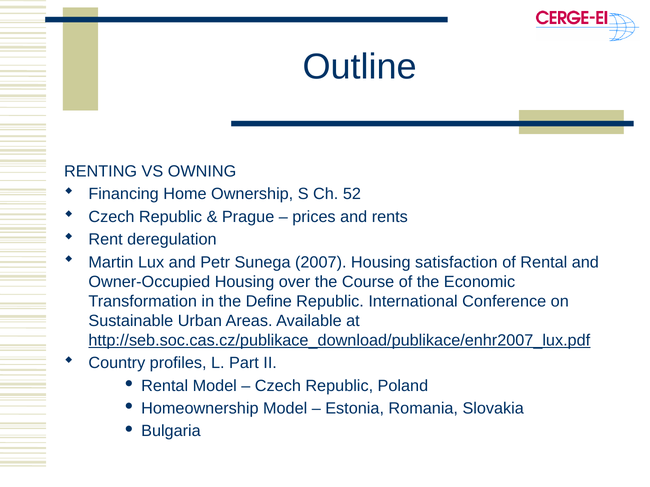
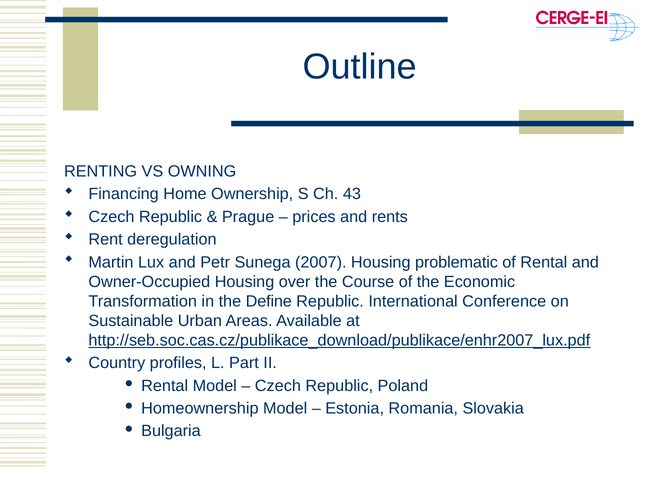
52: 52 -> 43 (352, 194)
satisfaction: satisfaction -> problematic (456, 263)
